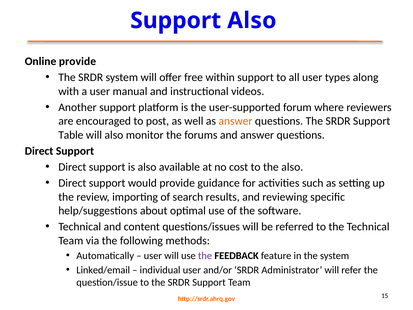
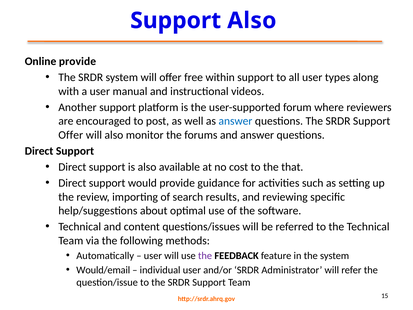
answer colour: orange -> blue (235, 121)
Table: Table -> Offer (71, 135)
the also: also -> that (292, 167)
Linked/email: Linked/email -> Would/email (103, 270)
